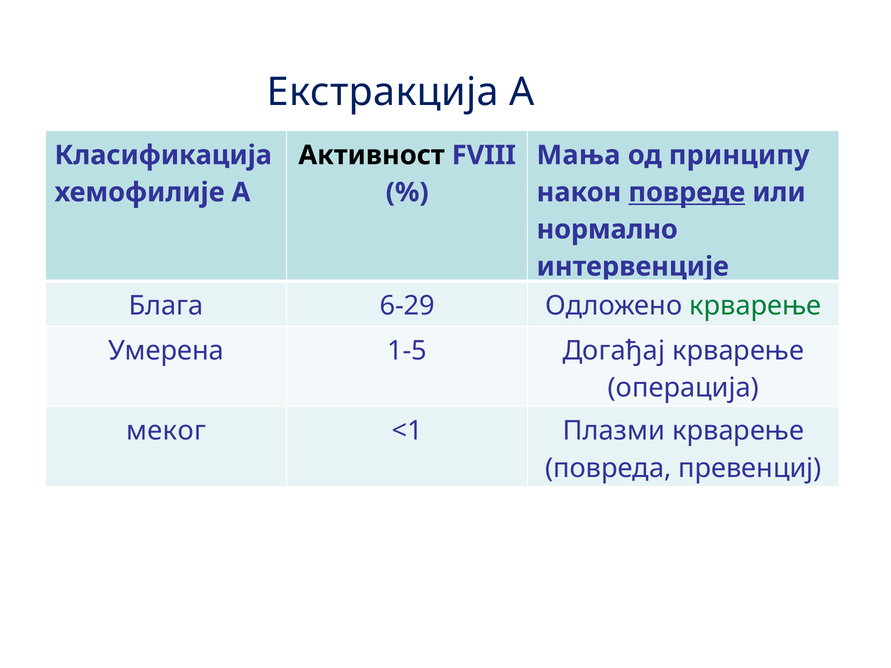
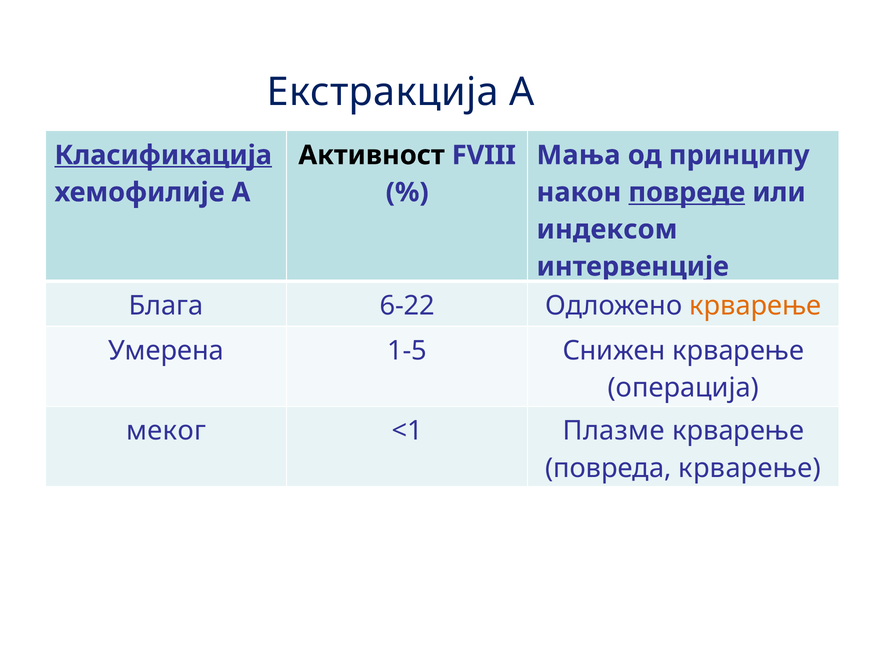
Класификација underline: none -> present (163, 155)
нормално: нормално -> индексом (607, 230)
6-29: 6-29 -> 6-22 (407, 306)
крварење colour: green -> orange (755, 306)
Догађај: Догађај -> Снижен (614, 351)
Плазми: Плазми -> Плазме (614, 431)
превенциј: превенциј -> крварењe (750, 468)
